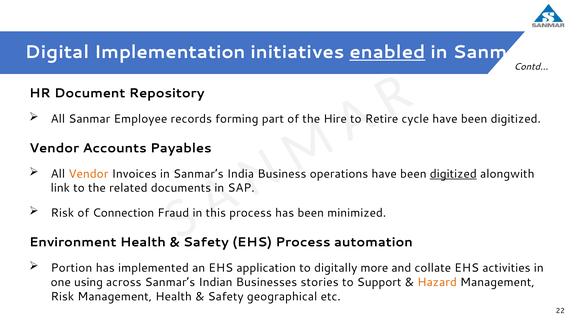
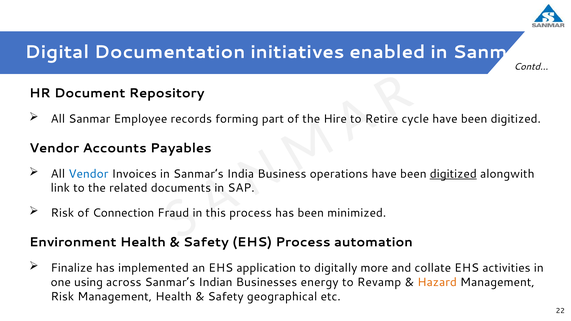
Implementation: Implementation -> Documentation (170, 52)
enabled underline: present -> none (387, 52)
Vendor colour: orange -> blue (88, 174)
Portion: Portion -> Finalize (72, 268)
stories: stories -> energy (320, 282)
Support: Support -> Revamp (379, 282)
